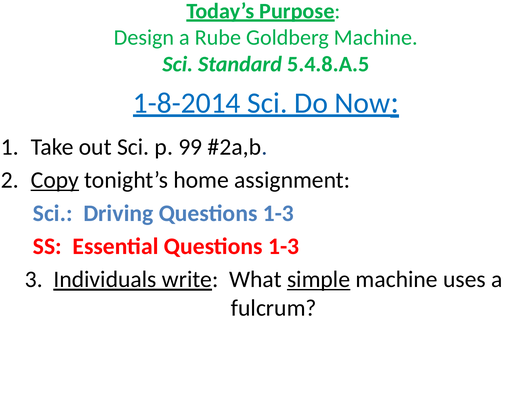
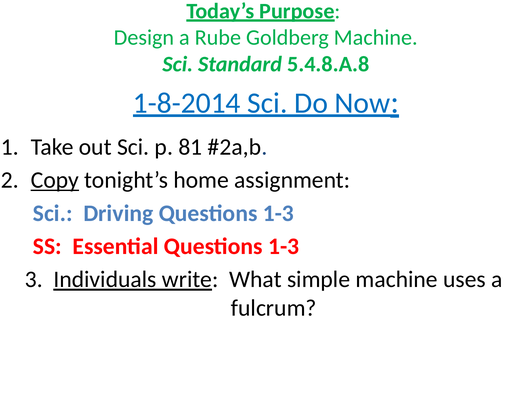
5.4.8.A.5: 5.4.8.A.5 -> 5.4.8.A.8 (328, 64)
99: 99 -> 81 (190, 147)
simple underline: present -> none (319, 280)
